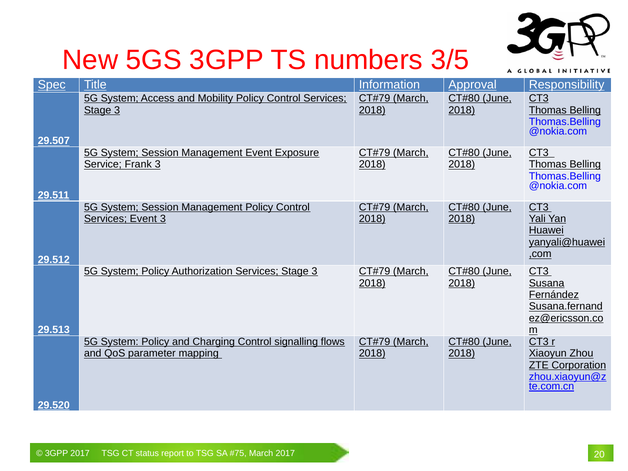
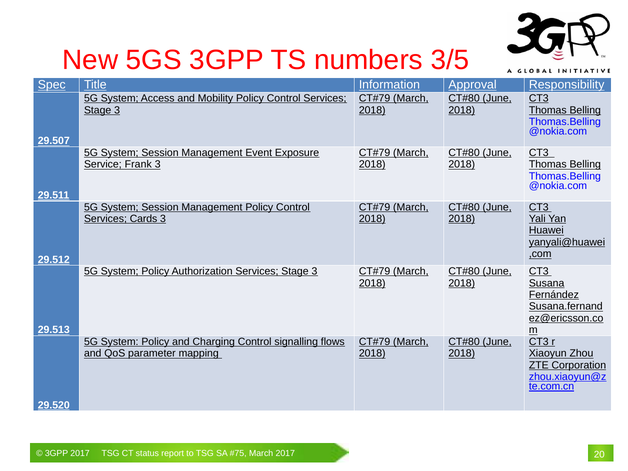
Services Event: Event -> Cards (144, 219)
